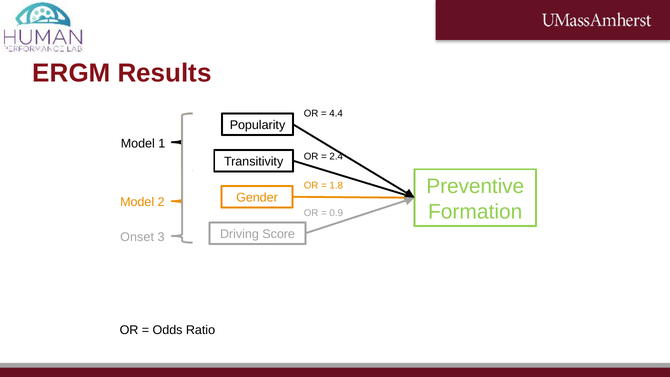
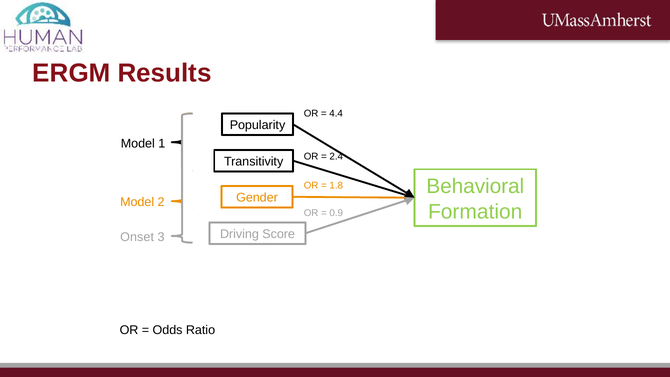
Preventive: Preventive -> Behavioral (475, 187)
